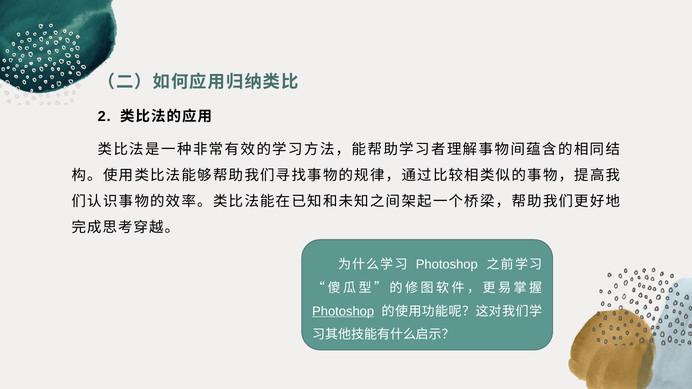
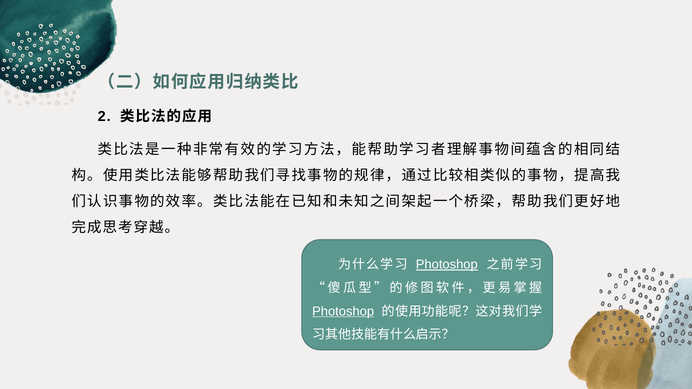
Photoshop underline: none -> present (447, 265)
